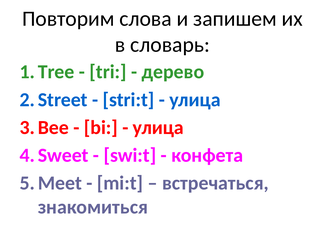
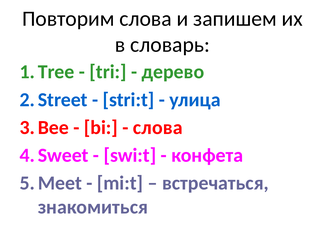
улица: улица -> слова (158, 127)
